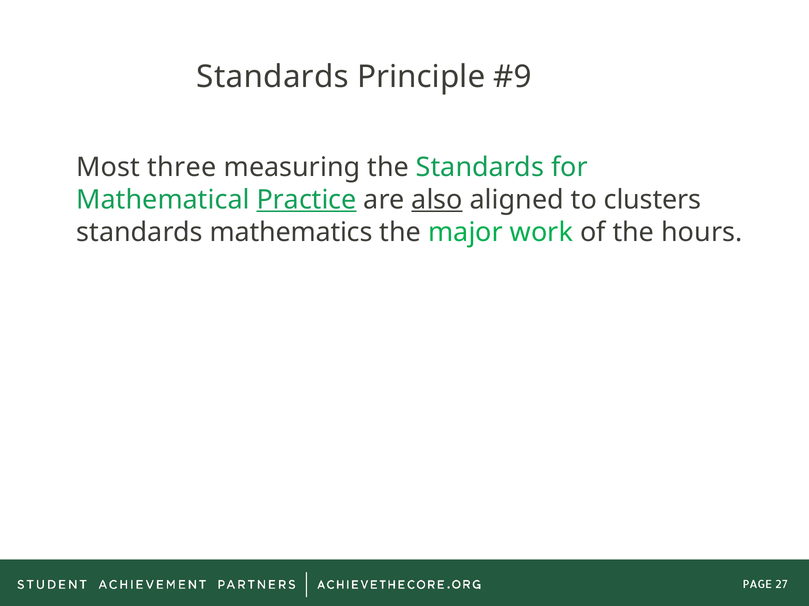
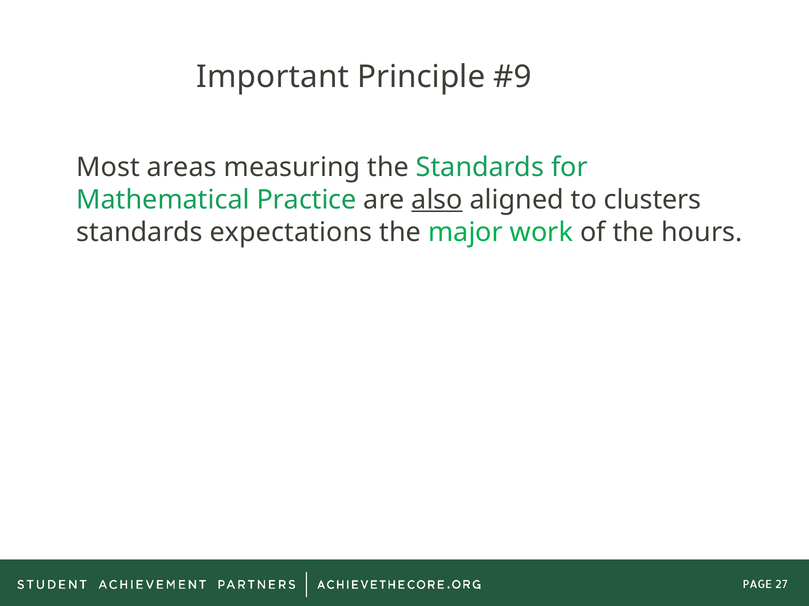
Standards: Standards -> Important (273, 77)
three: three -> areas (182, 168)
Practice underline: present -> none (307, 200)
mathematics: mathematics -> expectations (291, 232)
